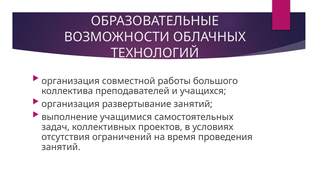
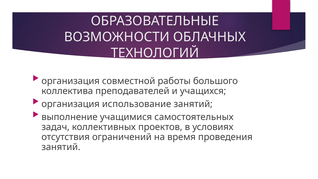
развертывание: развертывание -> использование (137, 104)
